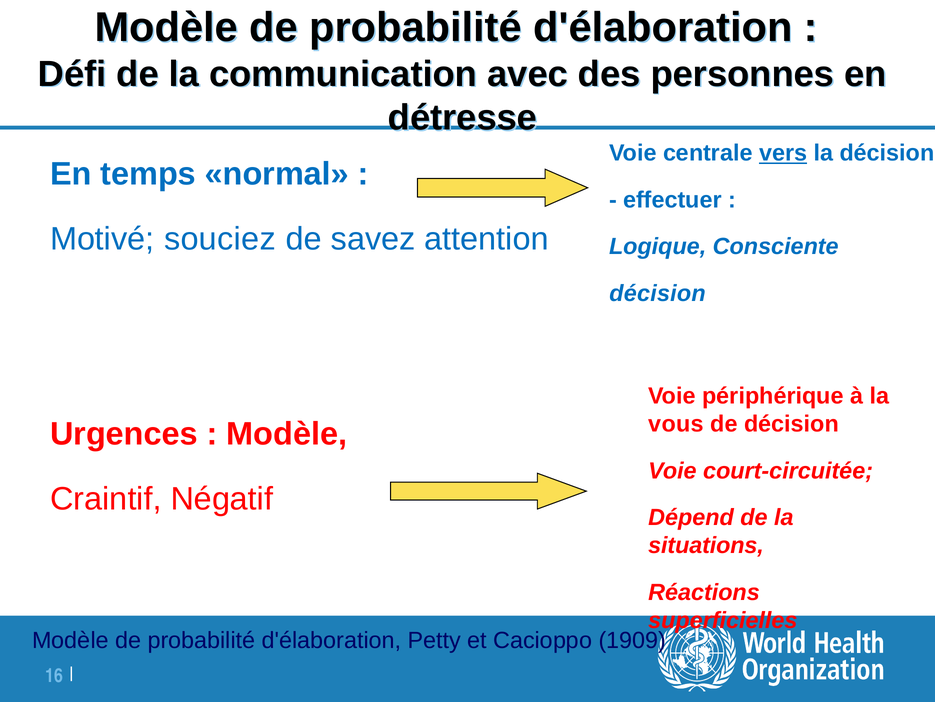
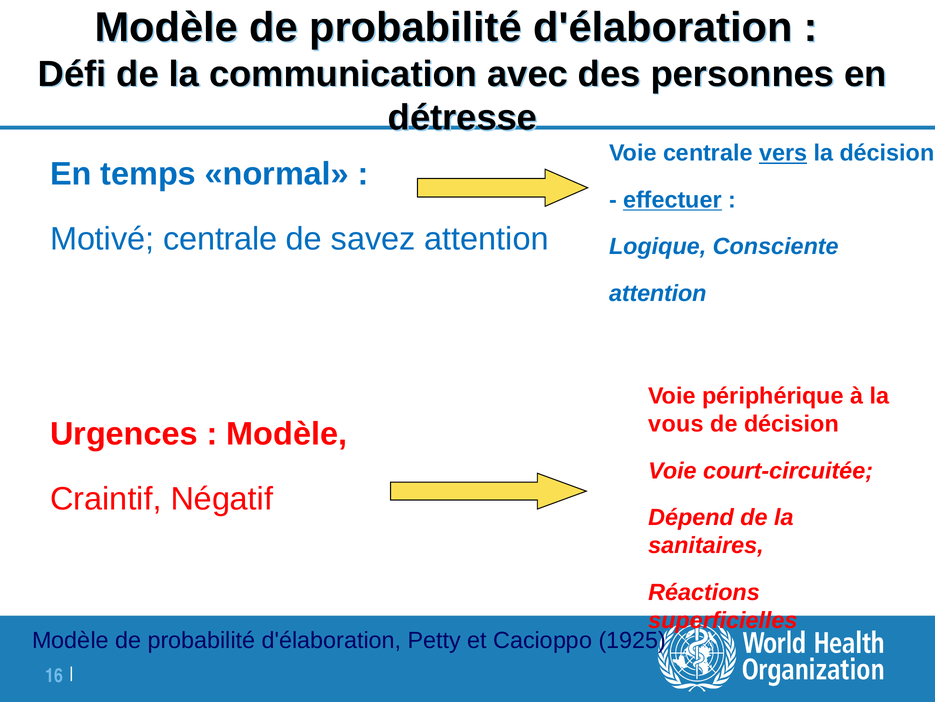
effectuer underline: none -> present (672, 200)
Motivé souciez: souciez -> centrale (220, 239)
décision: décision -> attention (658, 293)
situations: situations -> sanitaires (706, 545)
1909: 1909 -> 1925 (632, 640)
